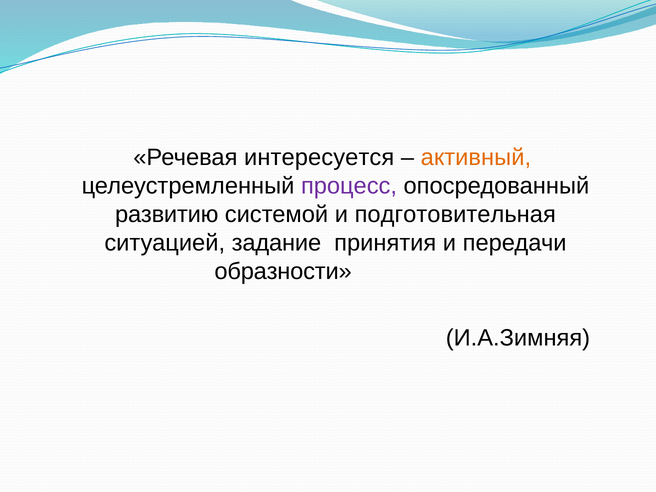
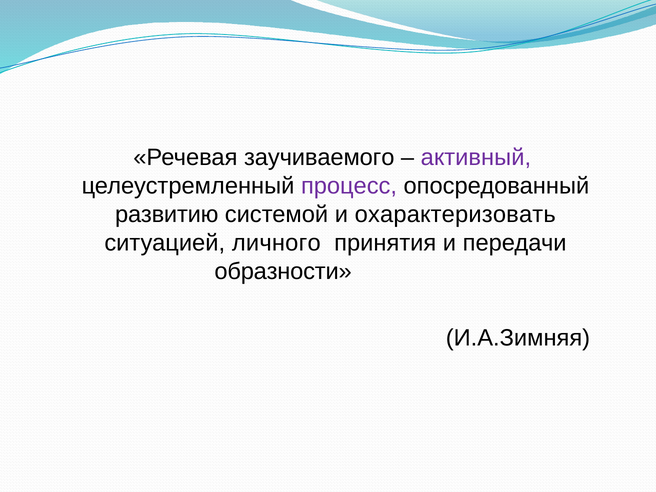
интересуется: интересуется -> заучиваемого (319, 158)
активный colour: orange -> purple (476, 158)
подготовительная: подготовительная -> охарактеризовать (455, 215)
задание: задание -> личного (276, 243)
